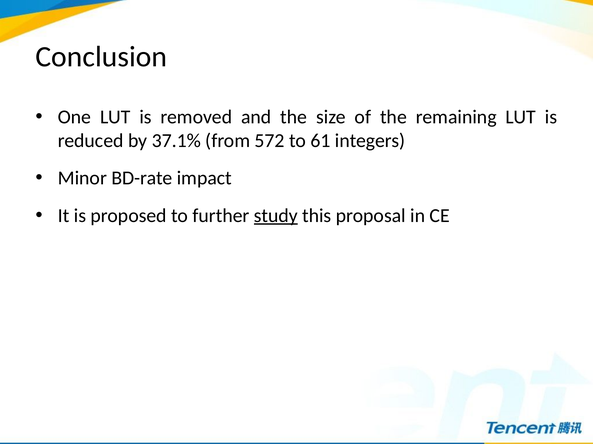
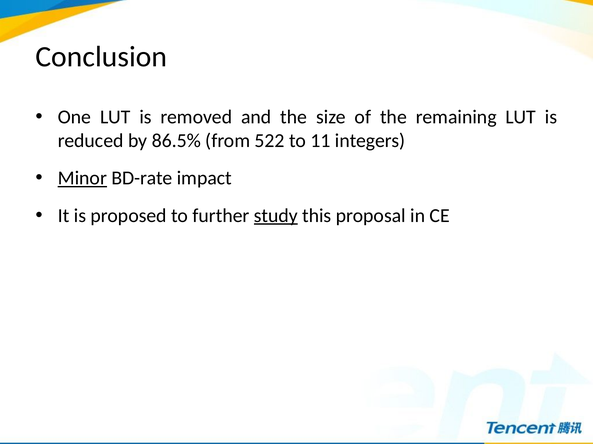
37.1%: 37.1% -> 86.5% (176, 141)
572: 572 -> 522 (270, 141)
61: 61 -> 11 (320, 141)
Minor underline: none -> present (82, 178)
